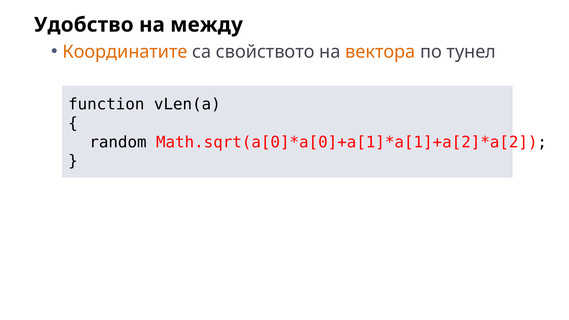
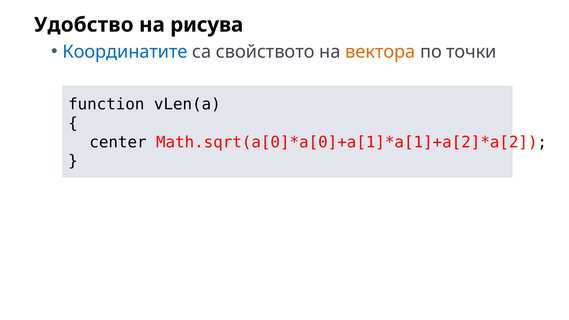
между: между -> рисува (207, 25)
Координатите colour: orange -> blue (125, 52)
тунел: тунел -> точки (471, 52)
random: random -> center (118, 142)
